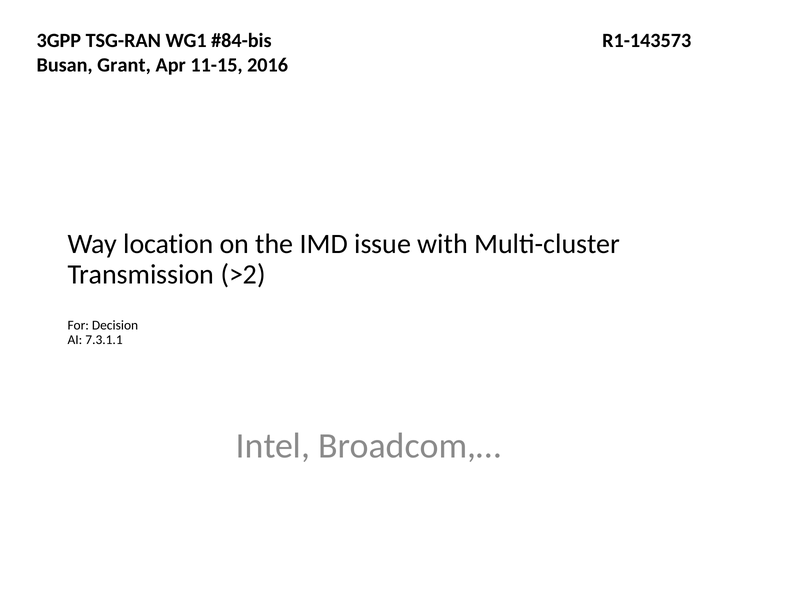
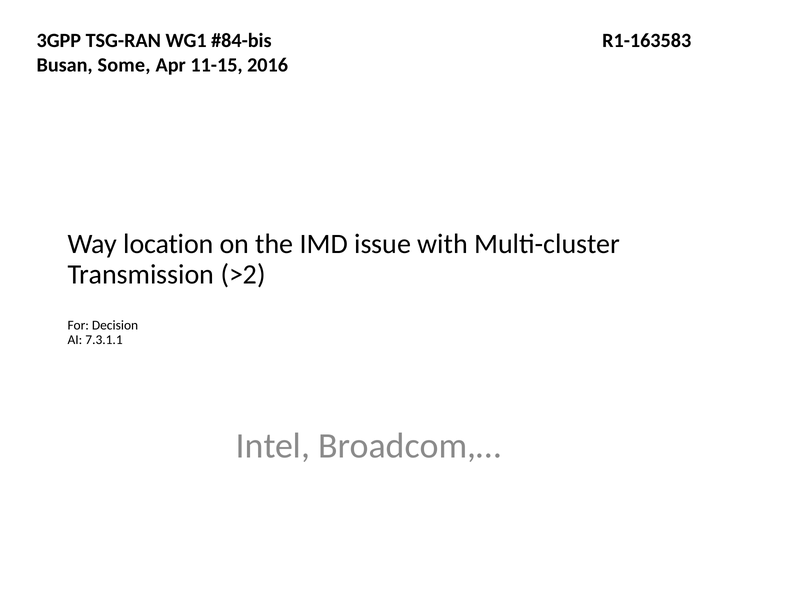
R1-143573: R1-143573 -> R1-163583 (647, 41)
Grant: Grant -> Some (124, 65)
